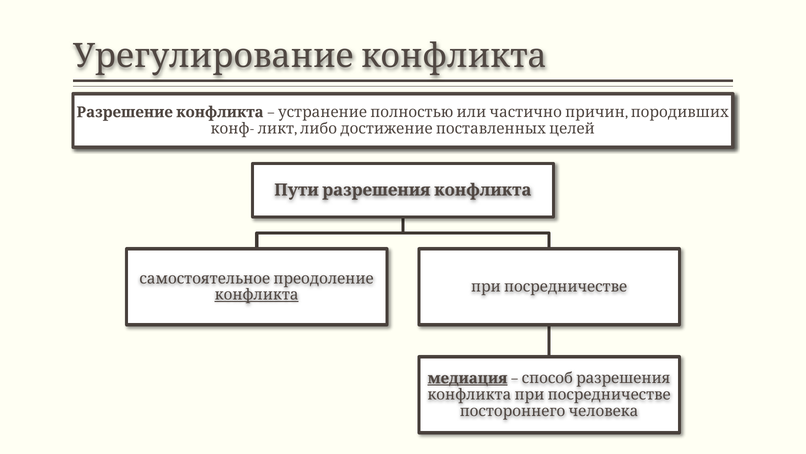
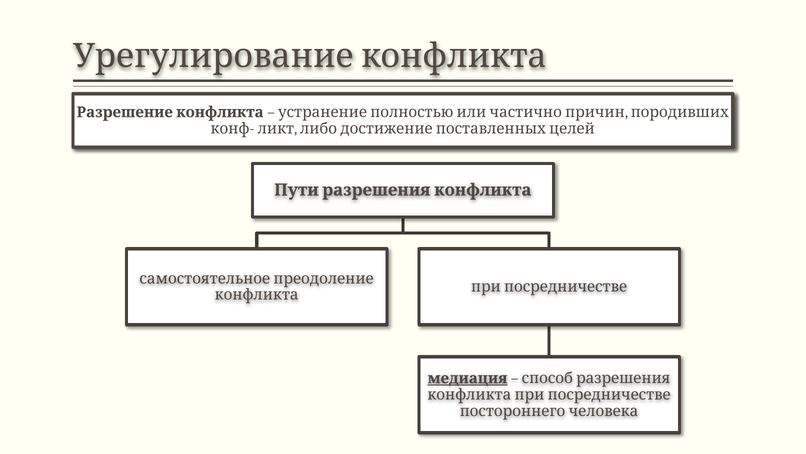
конфликта underline: present -> none (257, 295)
